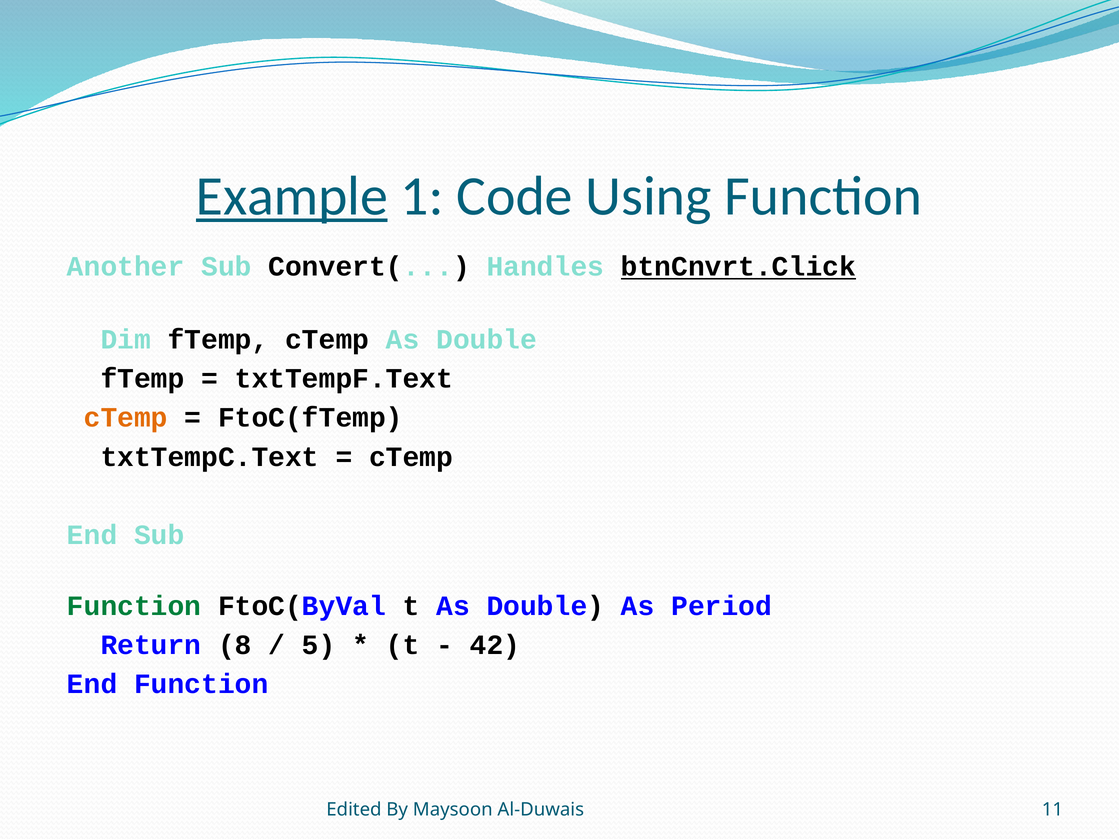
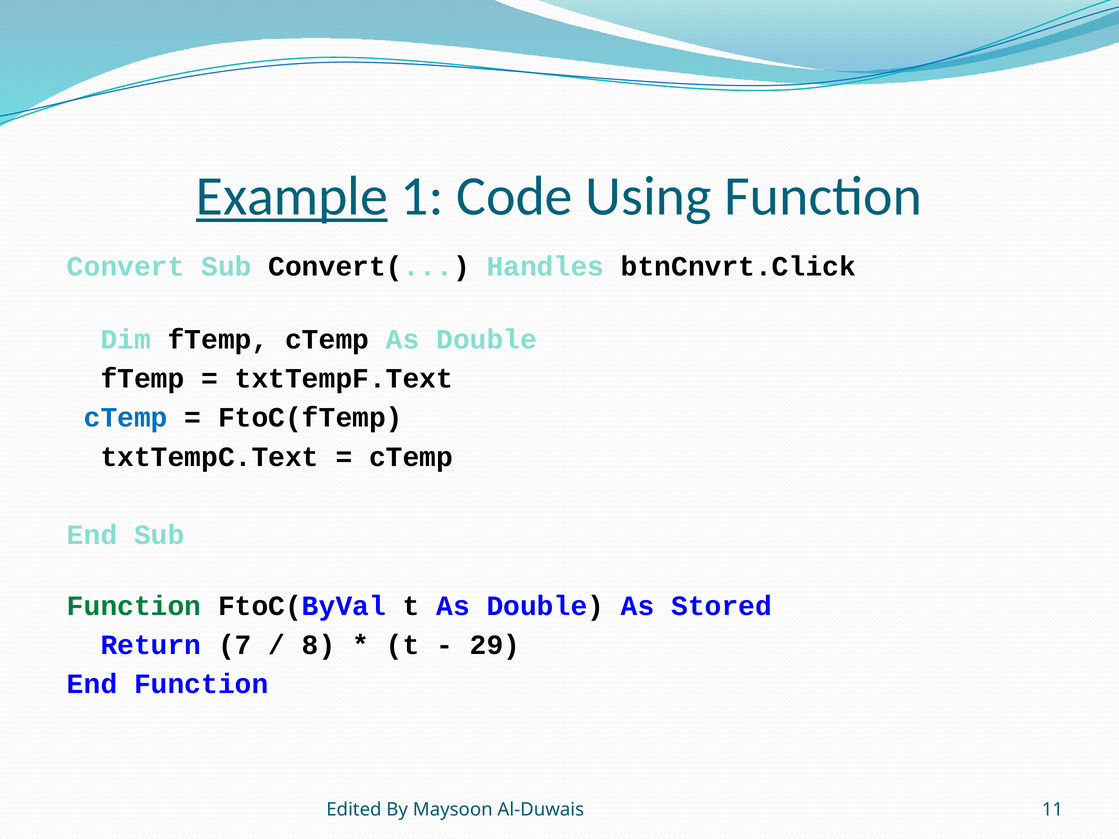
Another: Another -> Convert (126, 267)
btnCnvrt.Click underline: present -> none (738, 267)
cTemp colour: orange -> blue (126, 418)
Period: Period -> Stored (722, 606)
8: 8 -> 7 (235, 645)
5: 5 -> 8 (319, 645)
42: 42 -> 29 (495, 645)
